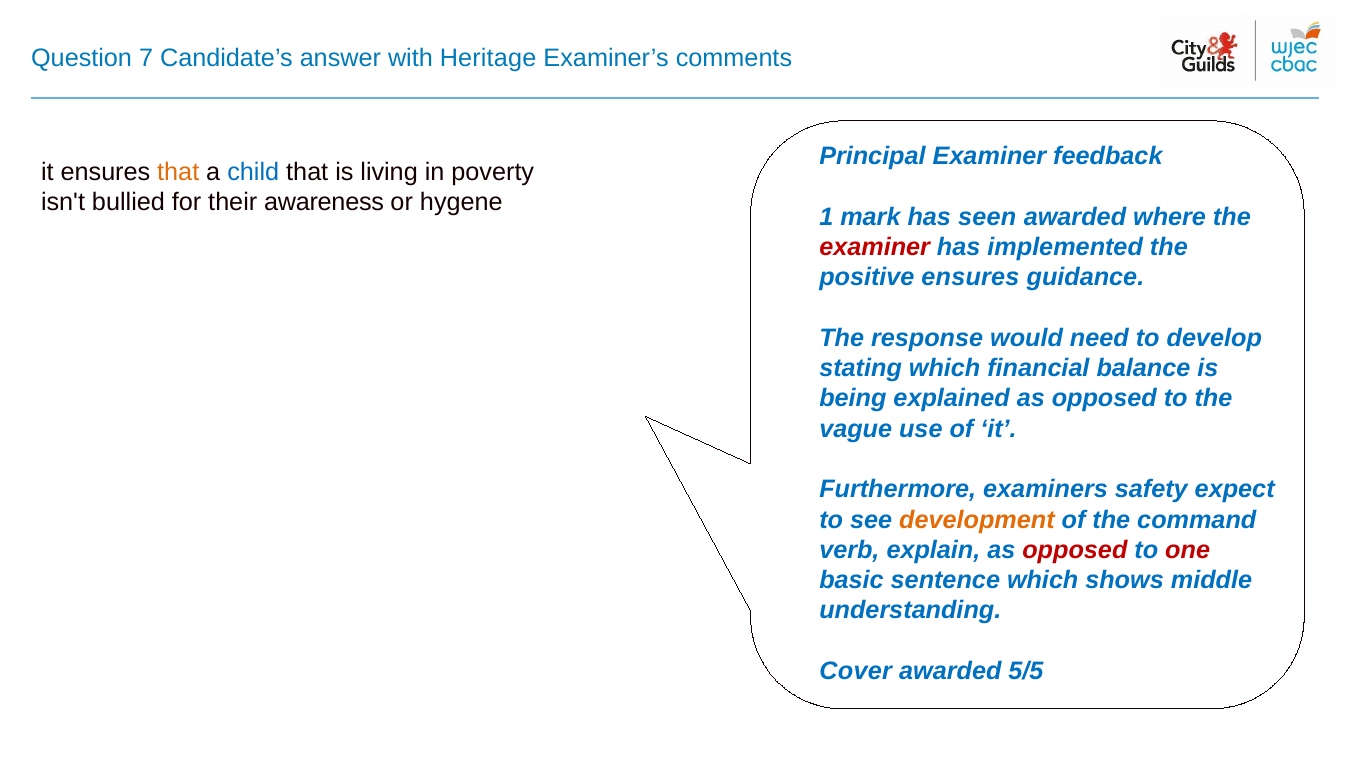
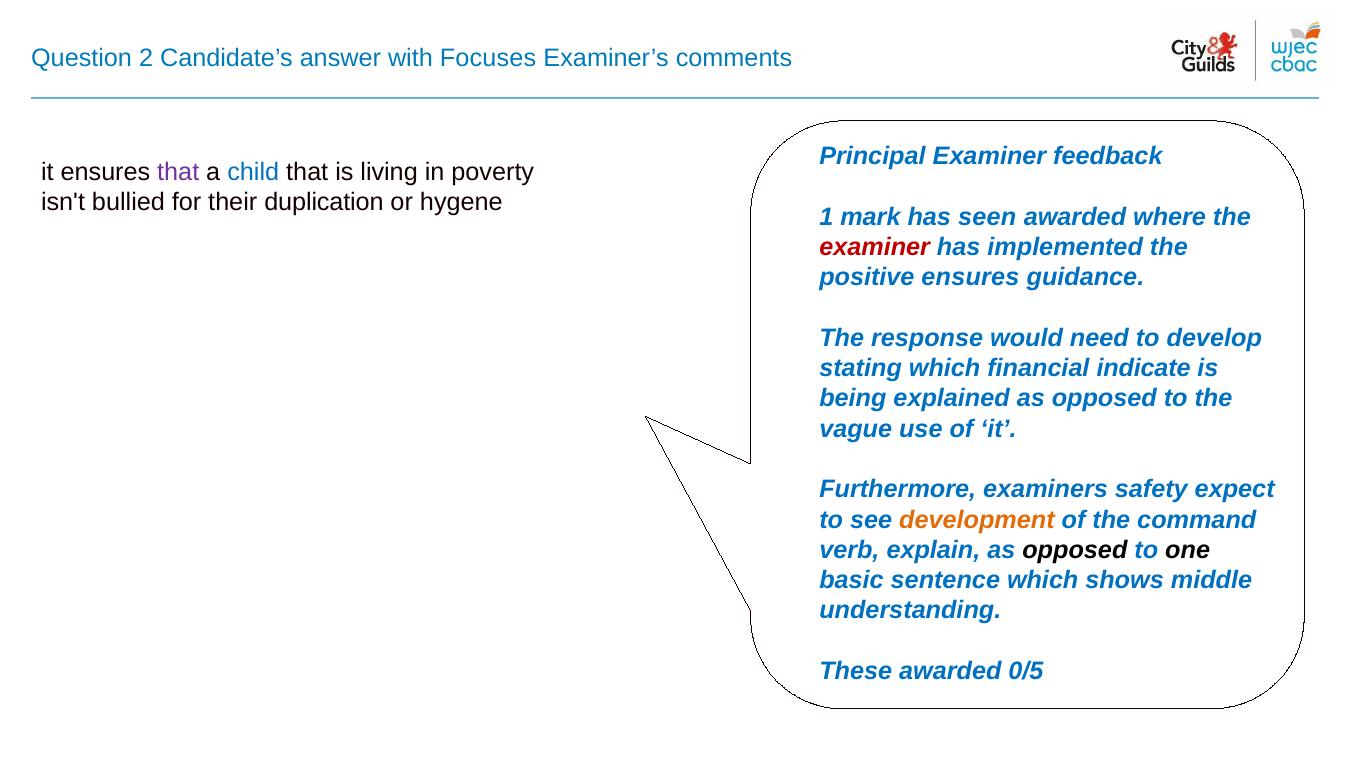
7: 7 -> 2 (146, 59)
Heritage: Heritage -> Focuses (488, 59)
that colour: orange -> purple (178, 172)
awareness: awareness -> duplication (324, 202)
balance: balance -> indicate (1144, 368)
opposed colour: red -> black (1075, 550)
one colour: red -> black (1188, 550)
Cover: Cover -> These (856, 671)
5/5: 5/5 -> 0/5 (1026, 671)
